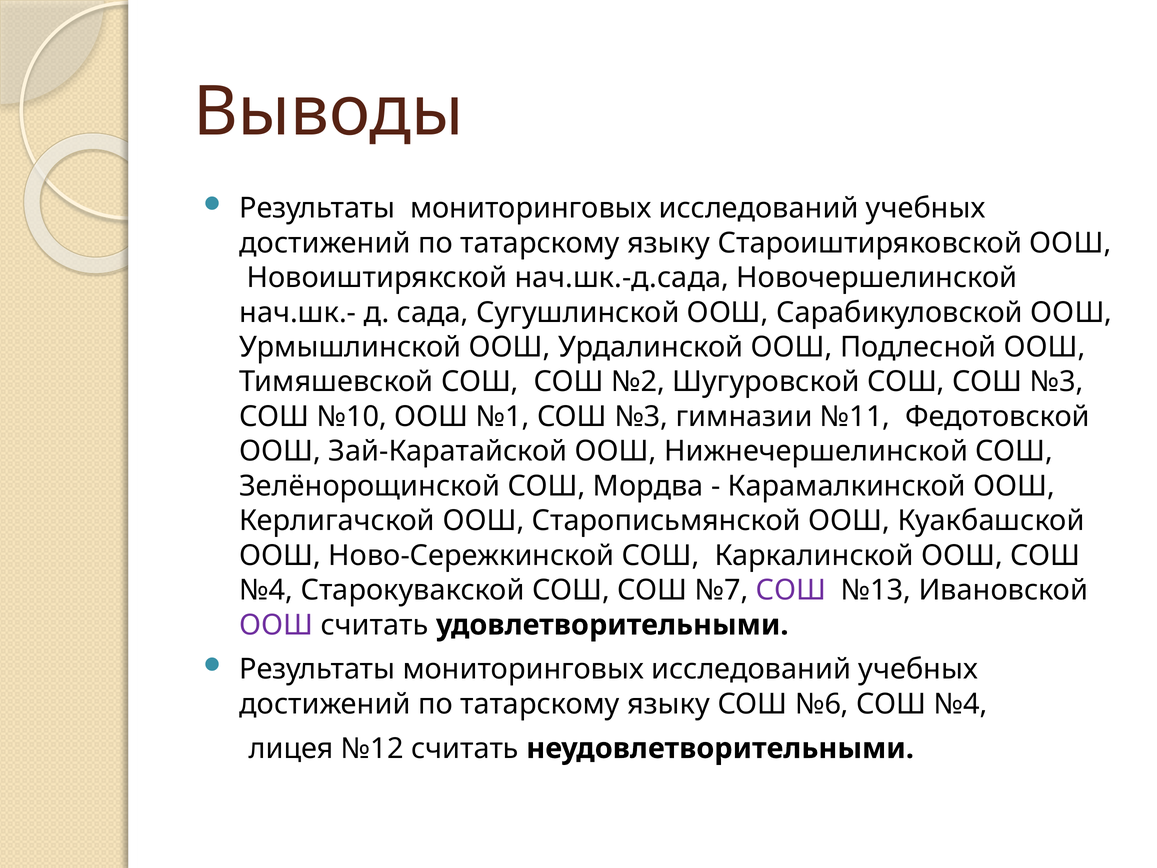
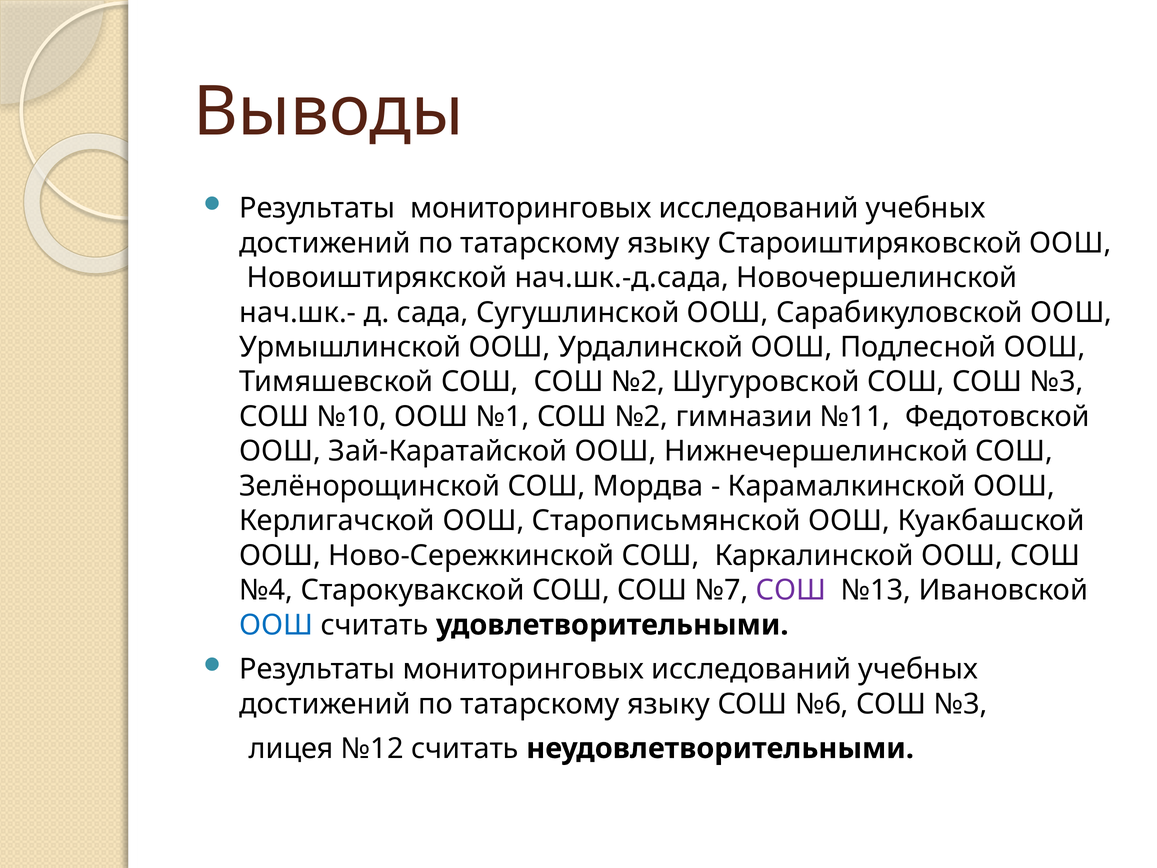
№1 СОШ №3: №3 -> №2 (641, 417)
ООШ colour: purple -> blue (276, 625)
№6 СОШ №4: №4 -> №3 (961, 704)
